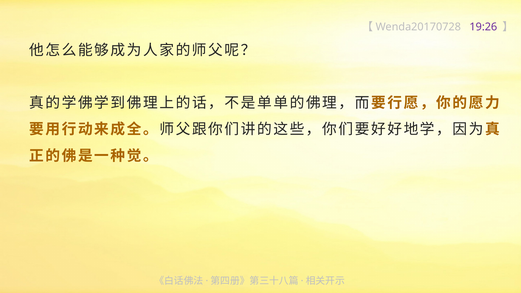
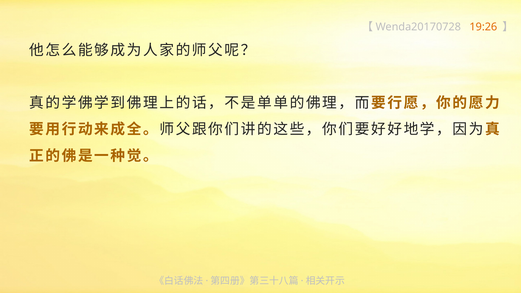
19:26 colour: purple -> orange (483, 27)
